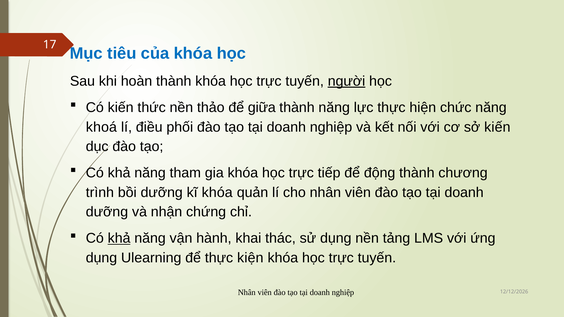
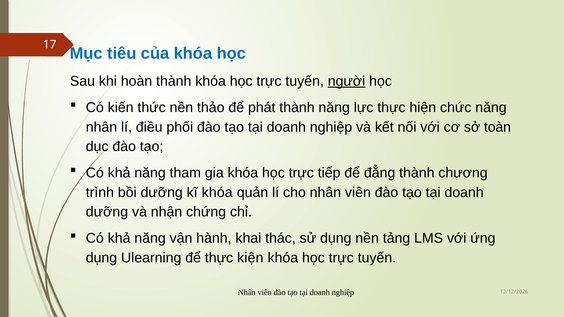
giữa: giữa -> phát (262, 108)
khoá: khoá -> nhân (101, 127)
sở kiến: kiến -> toàn (497, 127)
động: động -> đẳng (380, 173)
khả underline: present -> none (119, 239)
